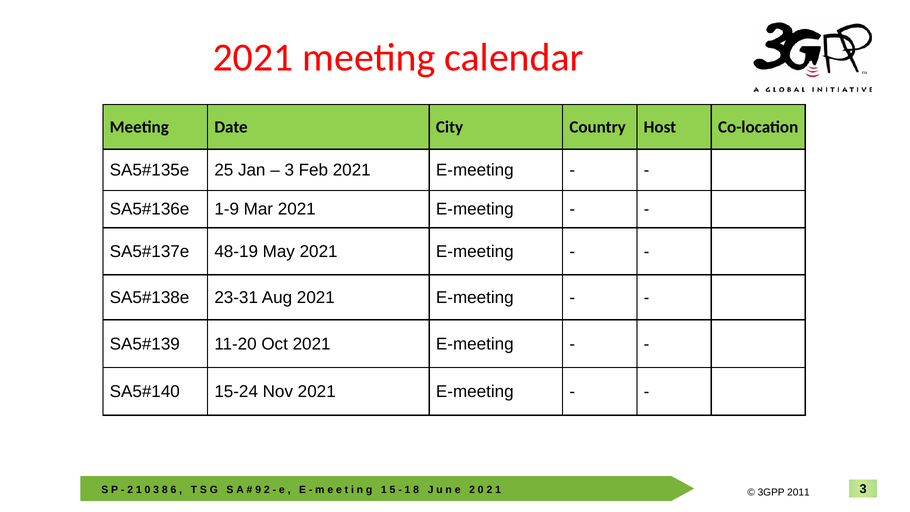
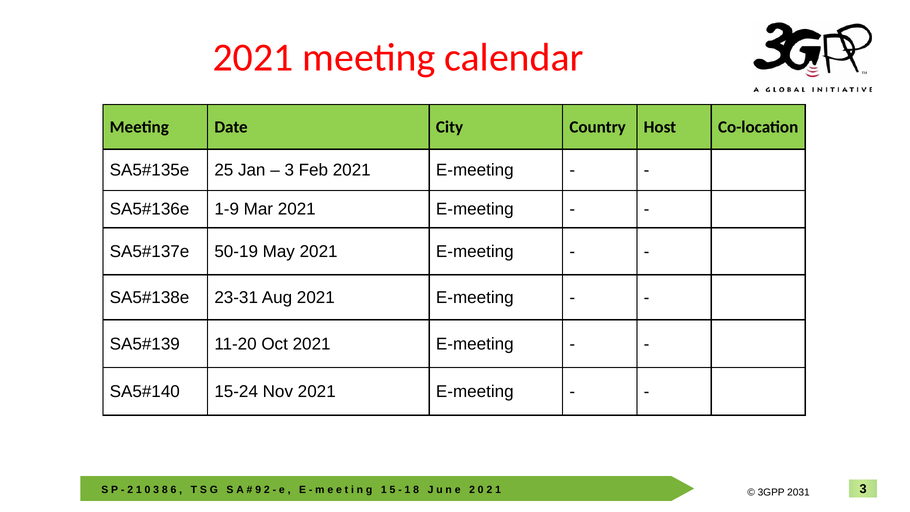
48-19: 48-19 -> 50-19 (236, 251)
2011: 2011 -> 2031 (798, 492)
